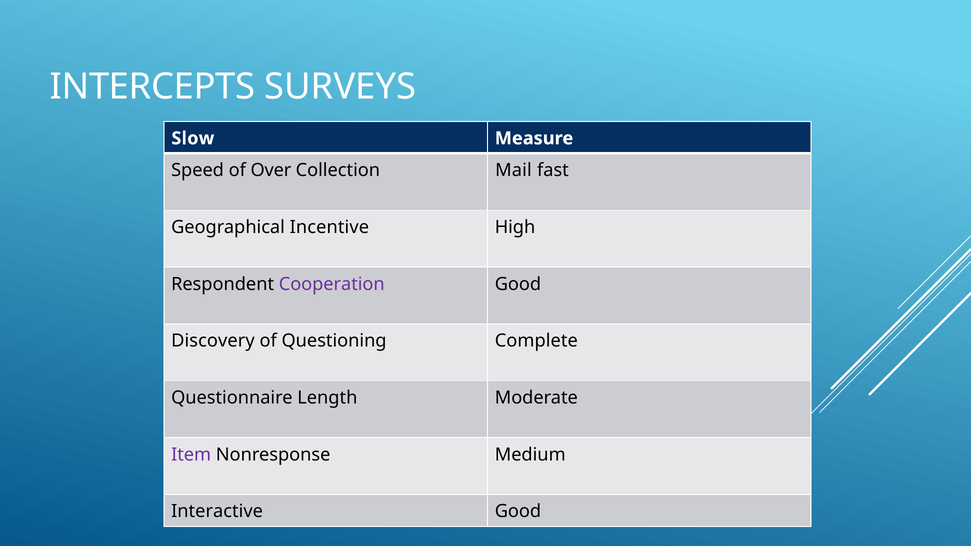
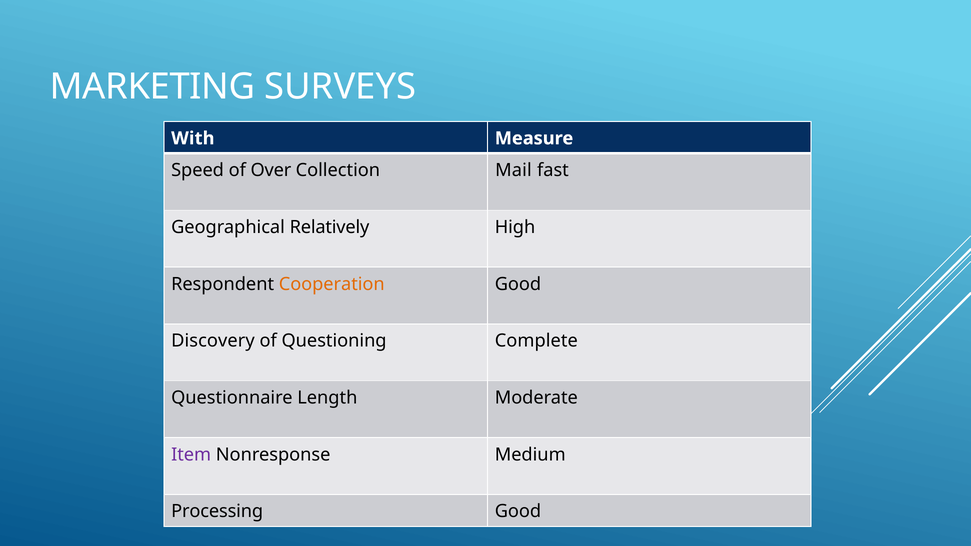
INTERCEPTS: INTERCEPTS -> MARKETING (152, 87)
Slow: Slow -> With (193, 138)
Incentive: Incentive -> Relatively (329, 227)
Cooperation colour: purple -> orange (332, 284)
Interactive: Interactive -> Processing (217, 512)
